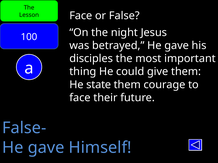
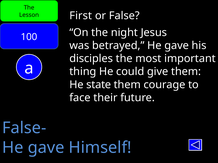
Face: Face -> First (81, 16)
